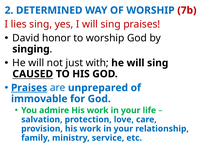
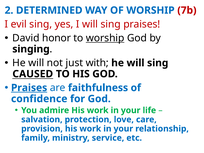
lies: lies -> evil (19, 24)
worship underline: none -> present (105, 38)
unprepared: unprepared -> faithfulness (98, 88)
immovable: immovable -> confidence (39, 99)
